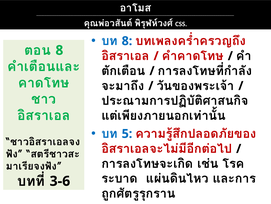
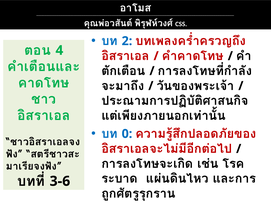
8: 8 -> 2 (127, 41)
8: 8 -> 4 (59, 50)
5: 5 -> 0 (127, 133)
